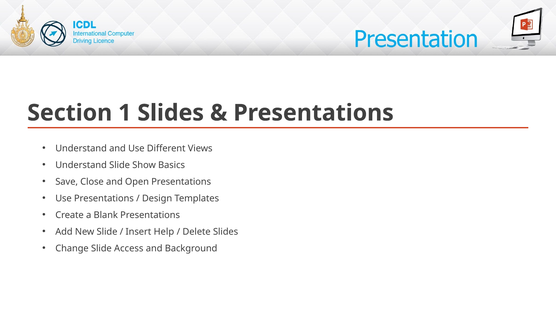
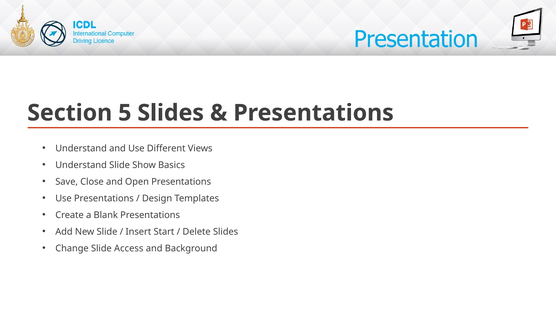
1: 1 -> 5 (125, 113)
Help: Help -> Start (164, 232)
